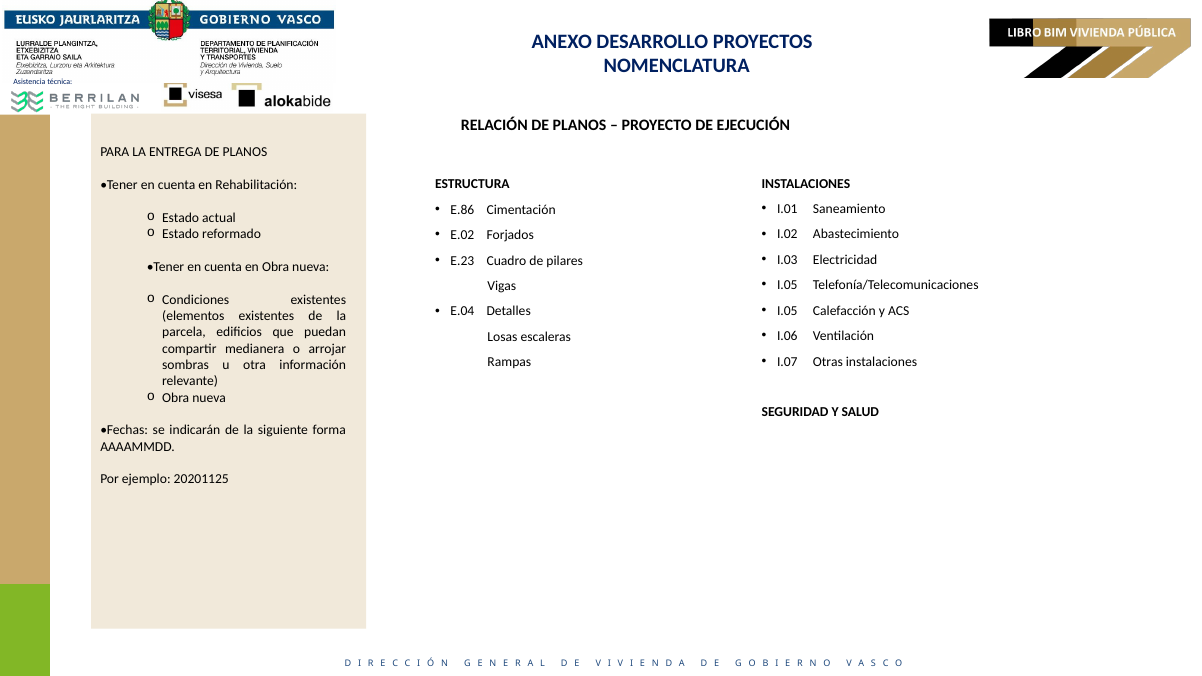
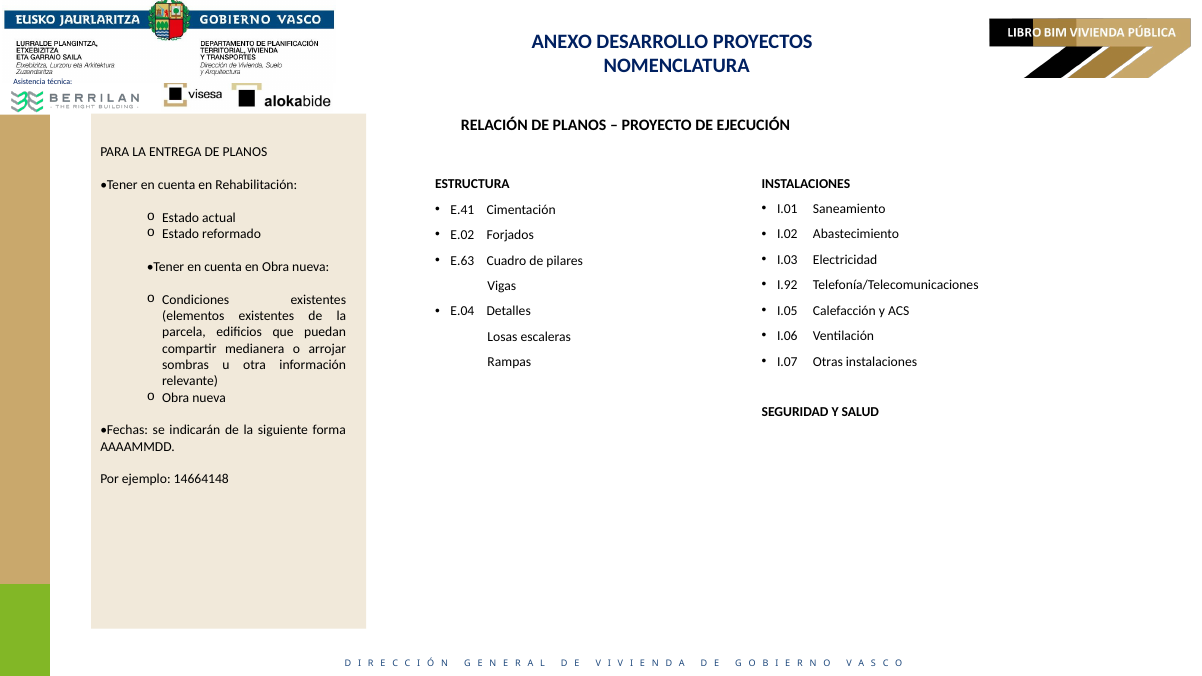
E.86: E.86 -> E.41 (462, 210)
E.23: E.23 -> E.63 (462, 261)
I.05: I.05 -> I.92 (787, 285)
20201125: 20201125 -> 14664148 (201, 479)
